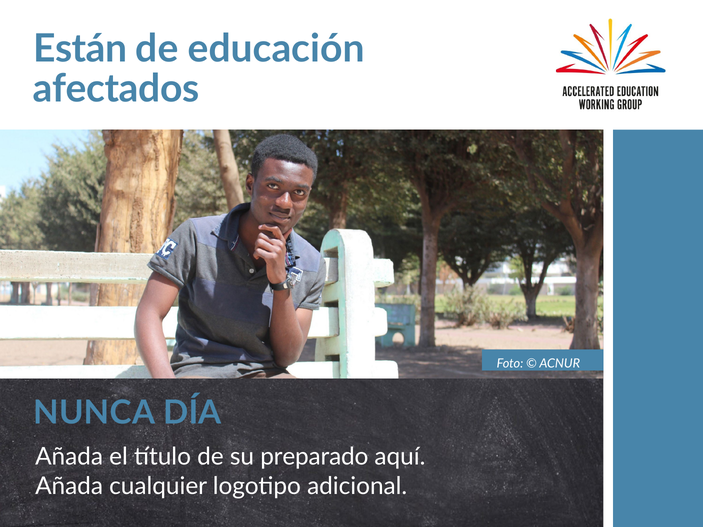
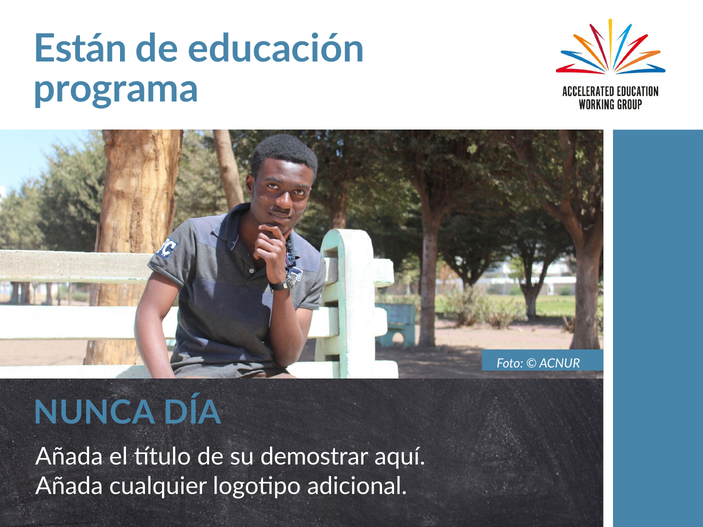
afectados: afectados -> programa (116, 89)
preparado: preparado -> demostrar (314, 457)
